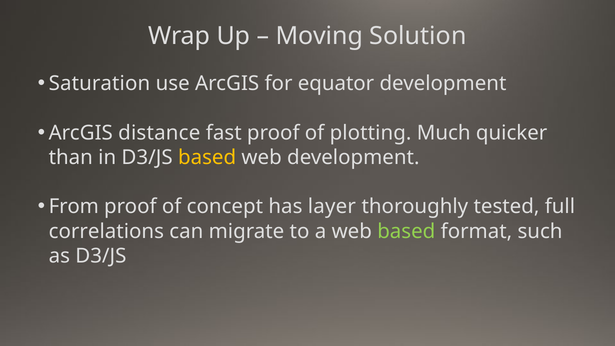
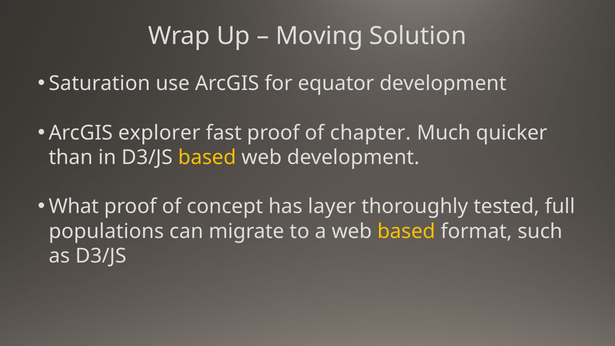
distance: distance -> explorer (159, 133)
plotting: plotting -> chapter (370, 133)
From: From -> What (74, 207)
correlations: correlations -> populations (106, 231)
based colour: light green -> yellow (406, 231)
